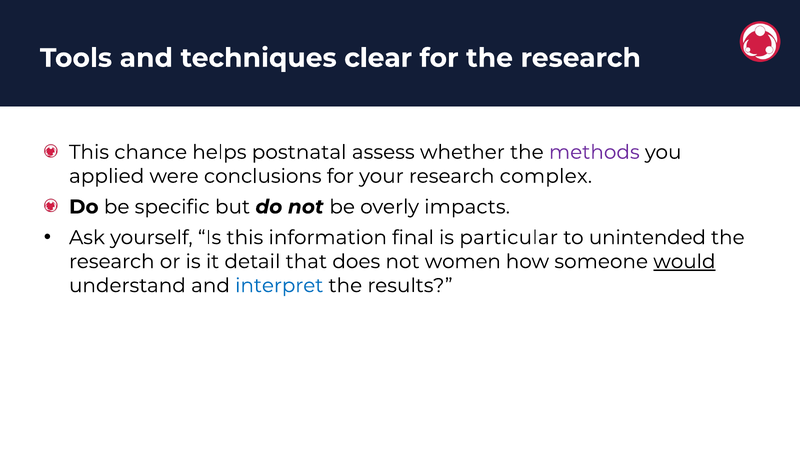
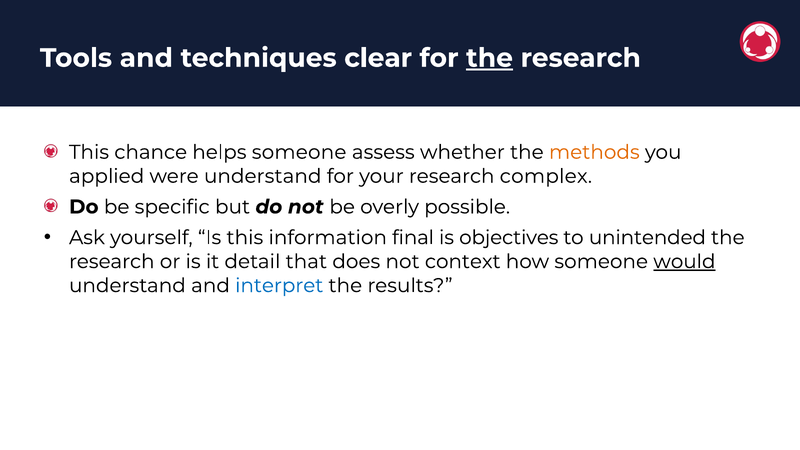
the underline: none -> present (490, 58)
helps postnatal: postnatal -> someone (299, 152)
methods colour: purple -> orange (594, 152)
were conclusions: conclusions -> understand (263, 176)
impacts: impacts -> possible (467, 207)
particular: particular -> objectives (509, 238)
women: women -> context (463, 262)
